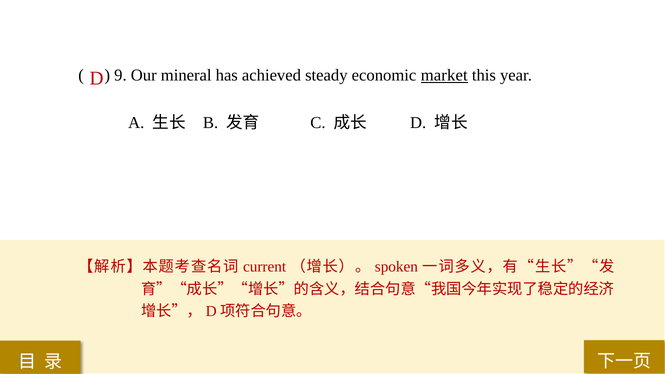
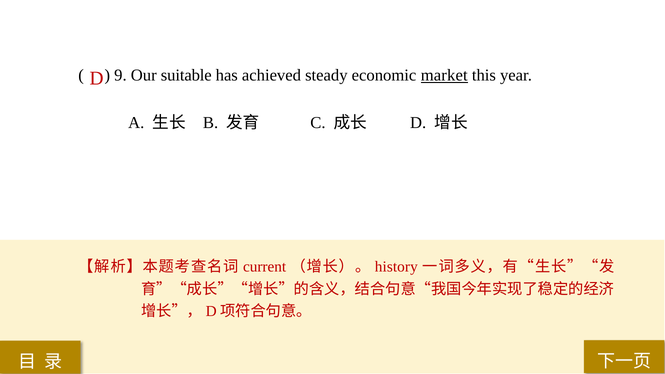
mineral: mineral -> suitable (186, 75)
spoken: spoken -> history (396, 267)
